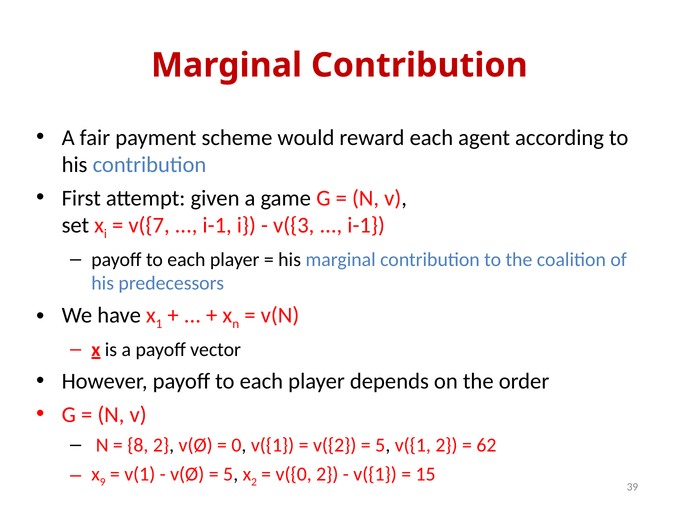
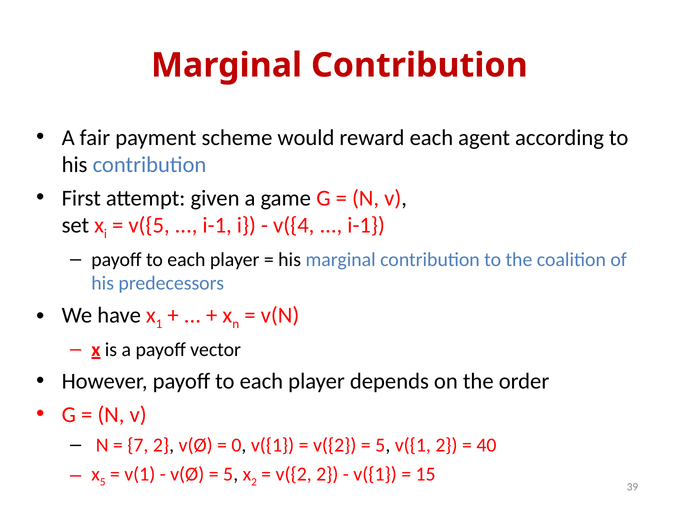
v({7: v({7 -> v({5 (149, 225)
v({3: v({3 -> v({4 (294, 225)
8: 8 -> 7 (138, 445)
62: 62 -> 40 (486, 445)
x 9: 9 -> 5 (103, 481)
v({0: v({0 -> v({2 (294, 474)
